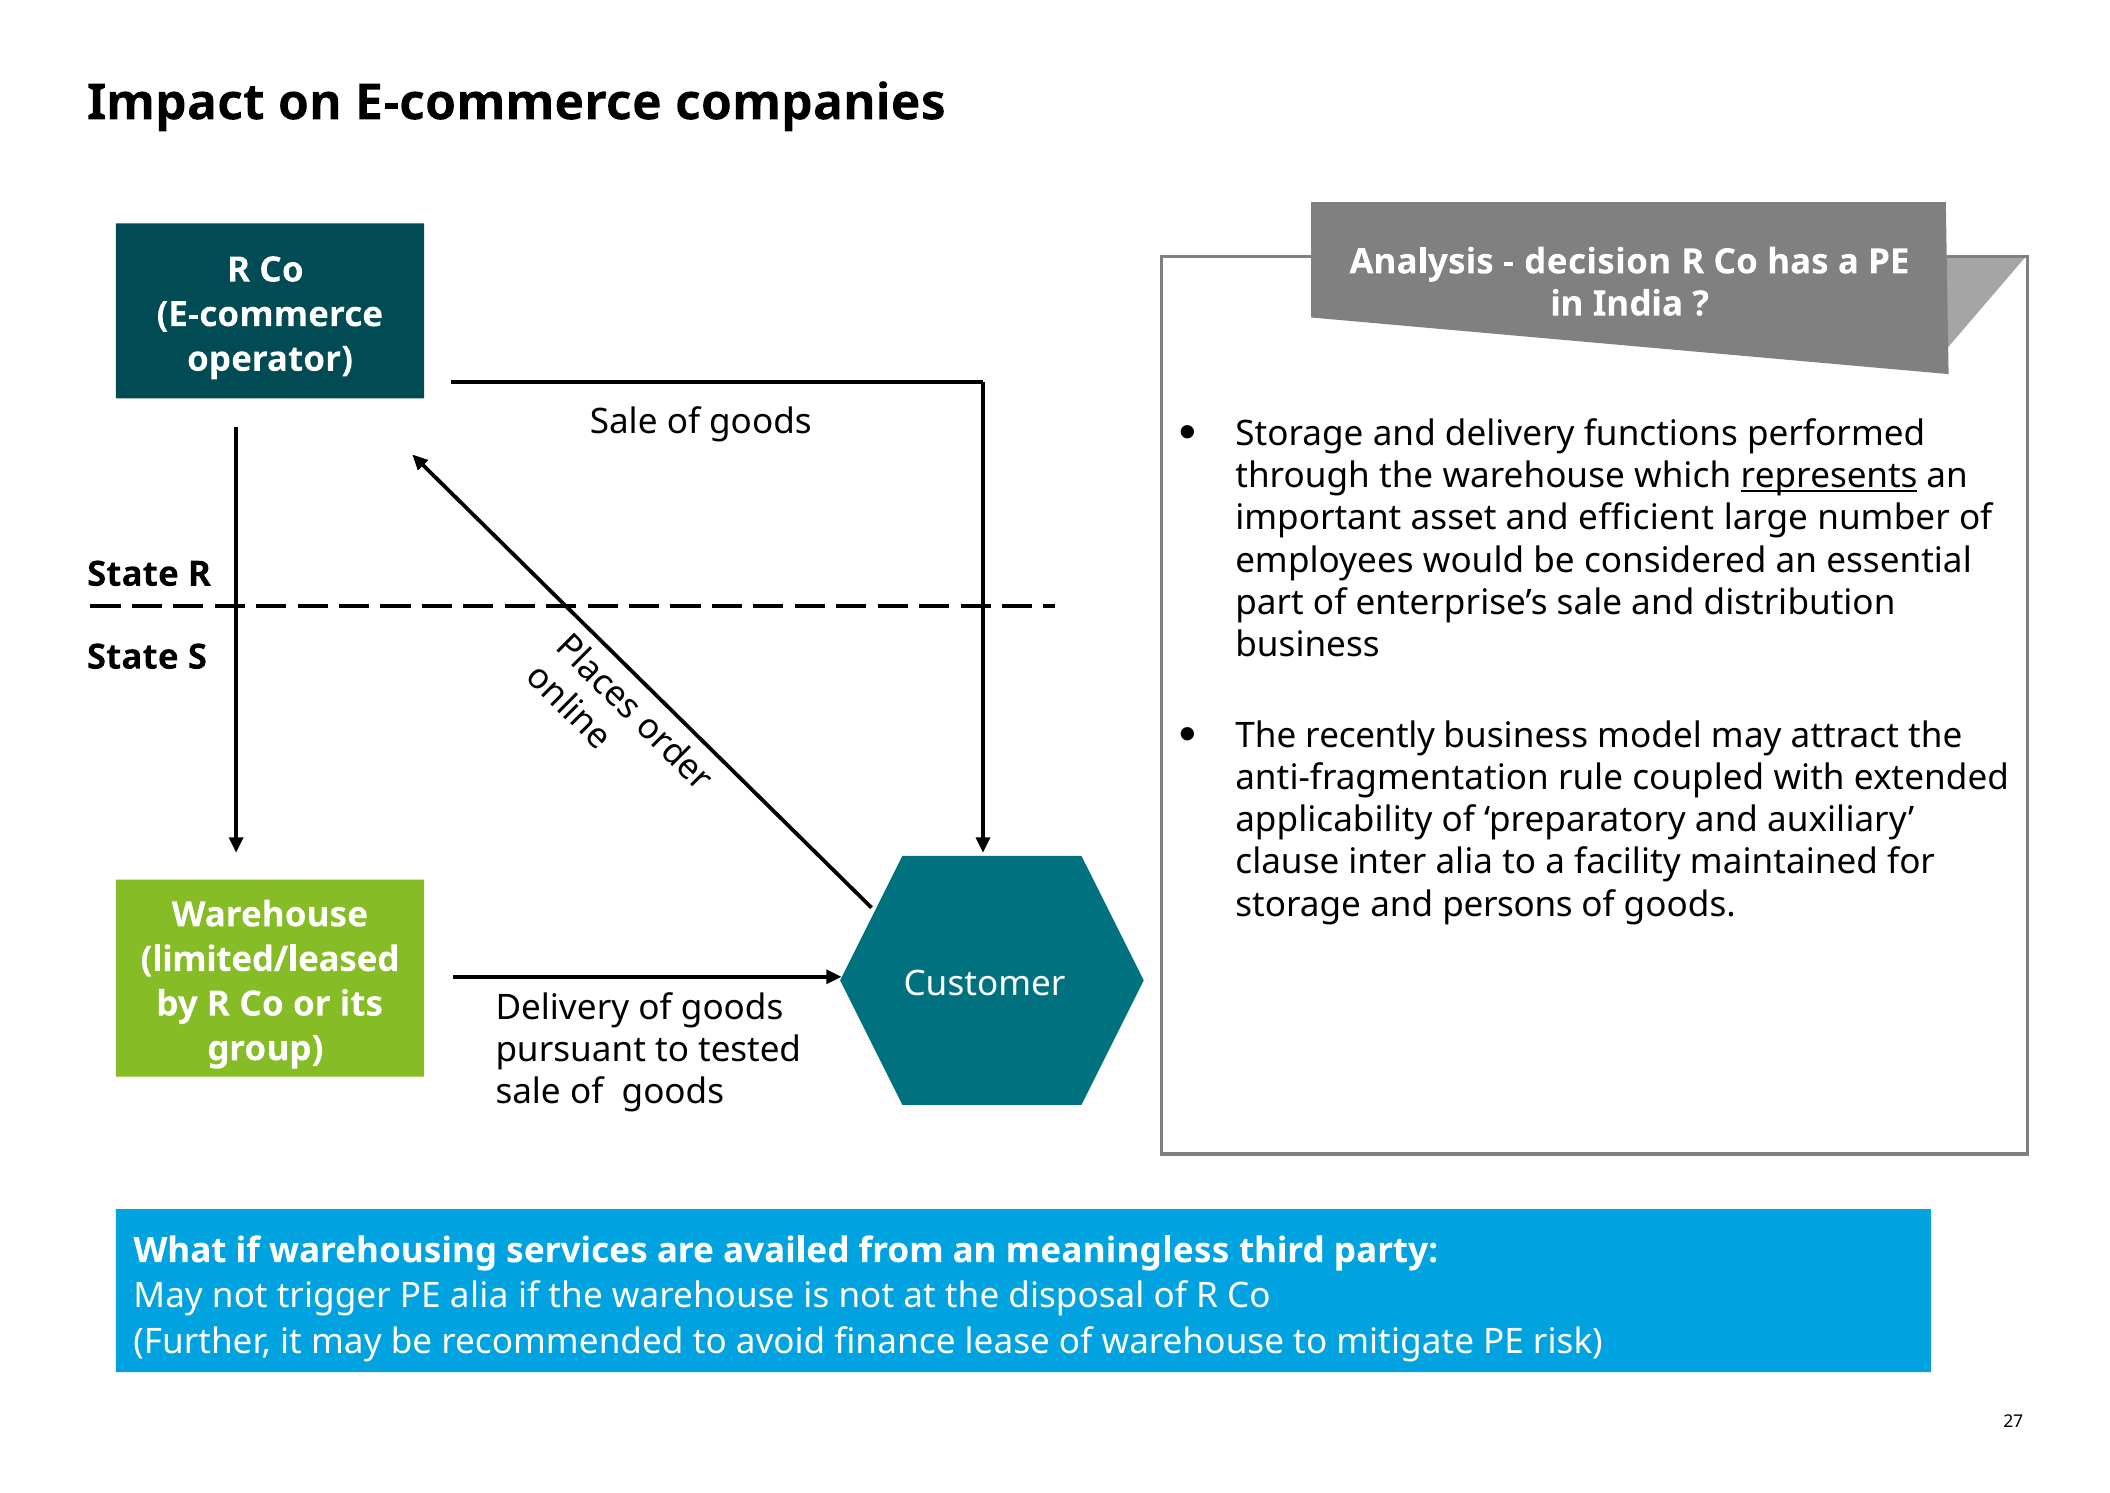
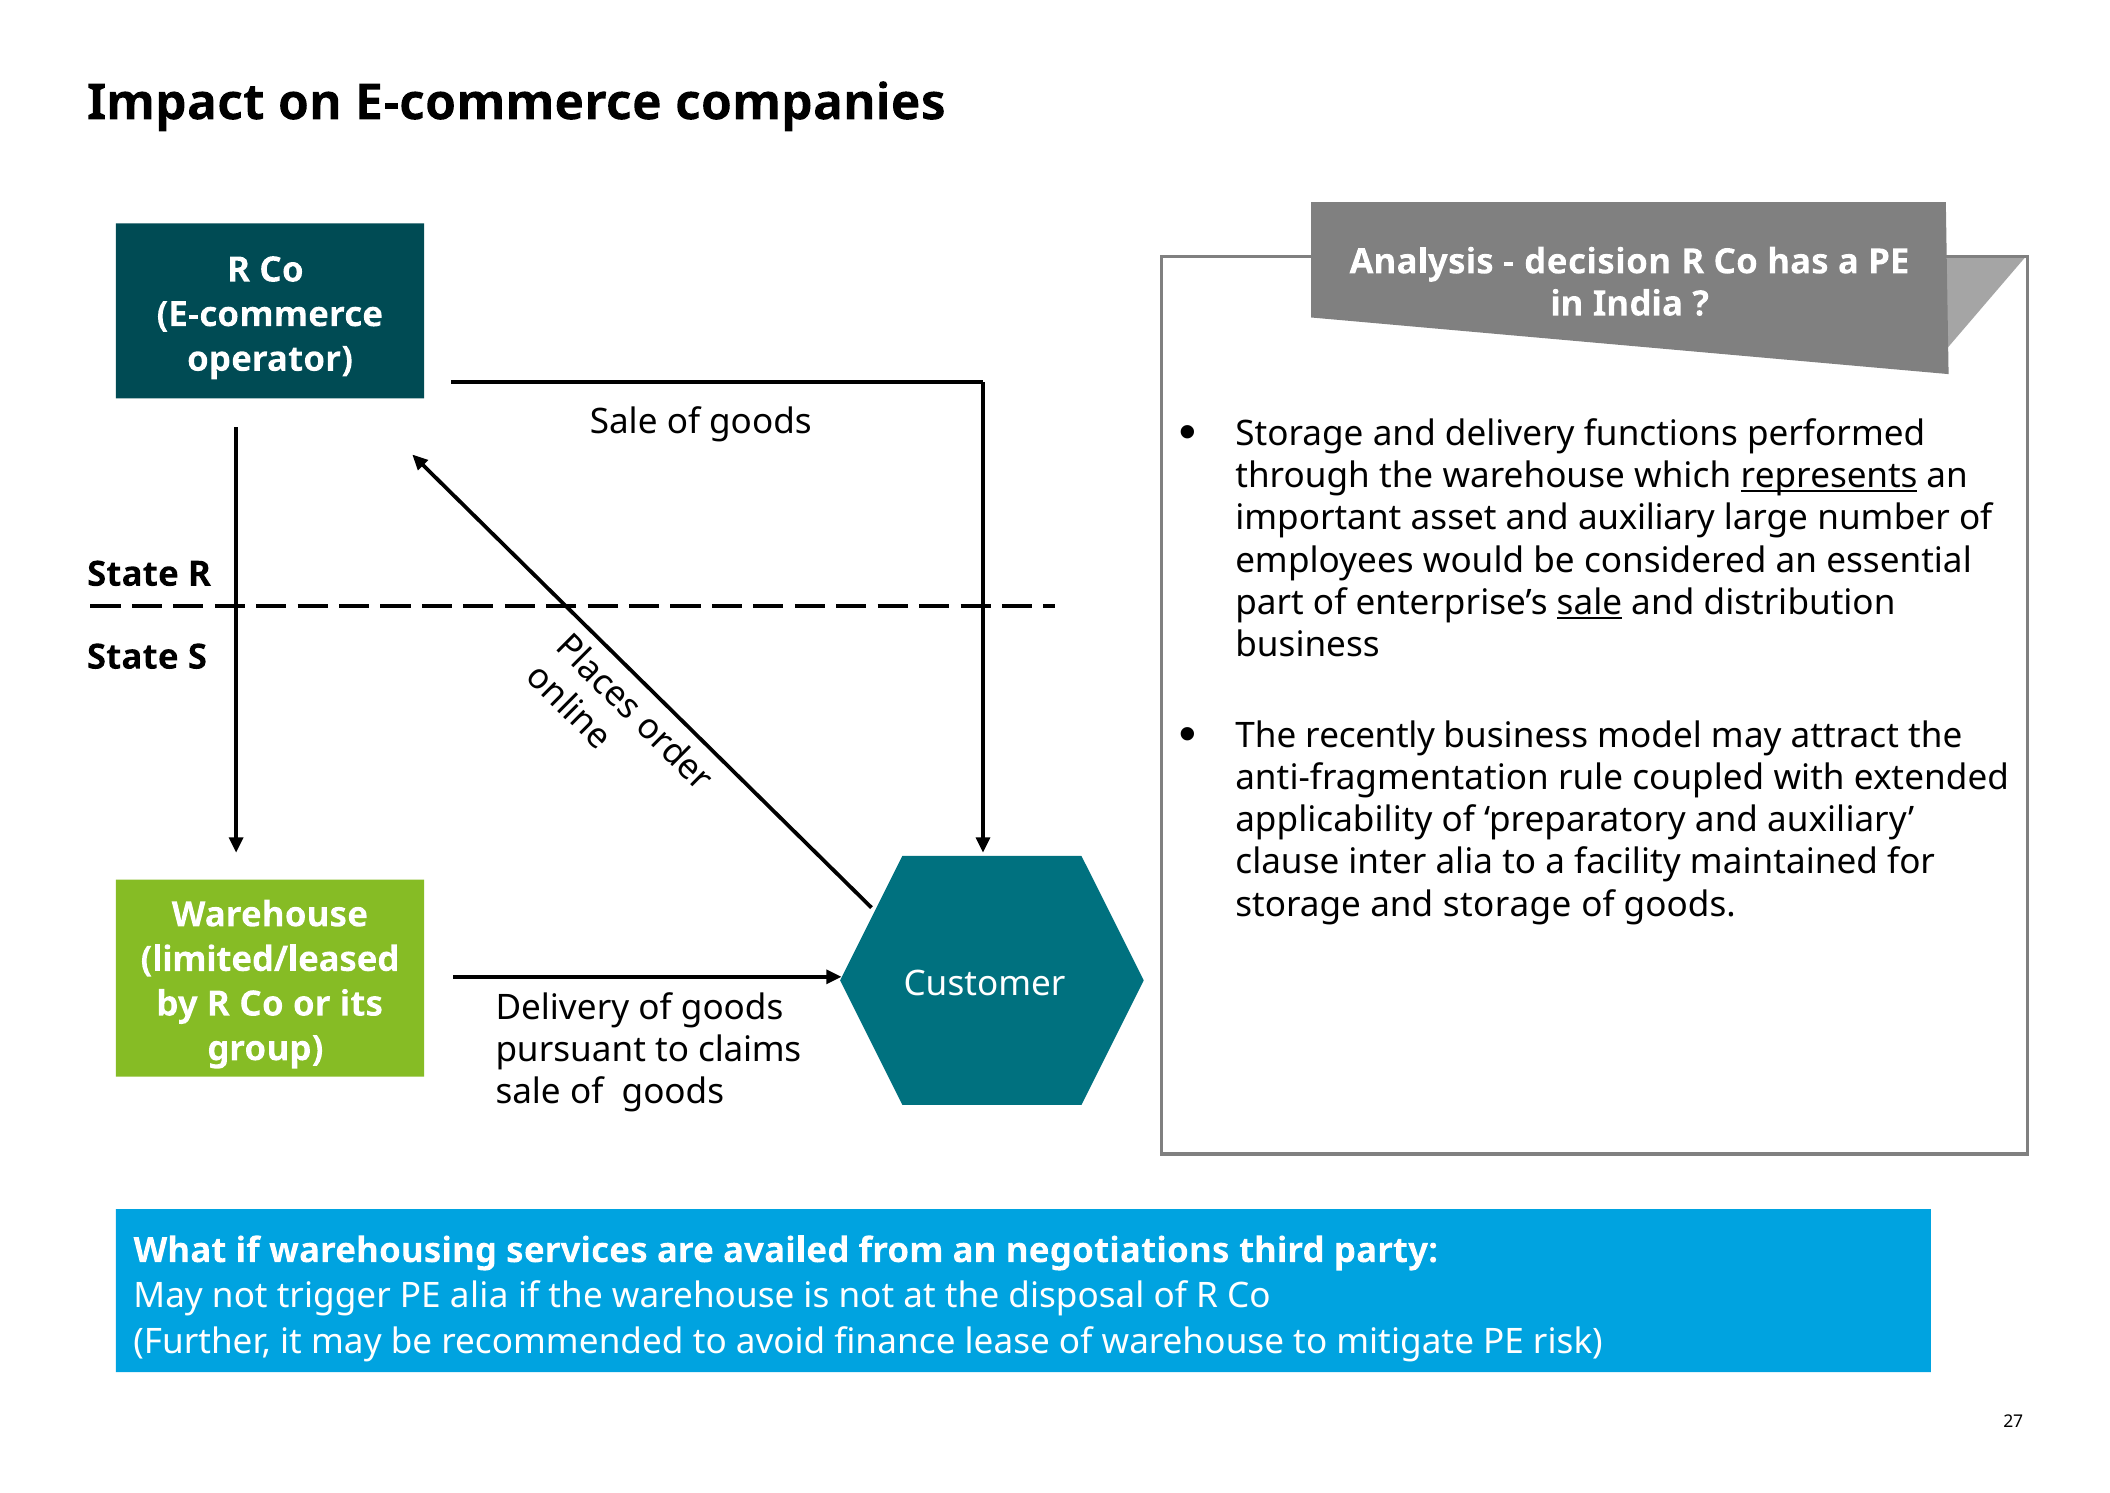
asset and efficient: efficient -> auxiliary (1646, 518)
sale underline: none -> present (1589, 603)
and persons: persons -> storage (1507, 905)
tested: tested -> claims (750, 1050)
meaningless: meaningless -> negotiations (1118, 1251)
